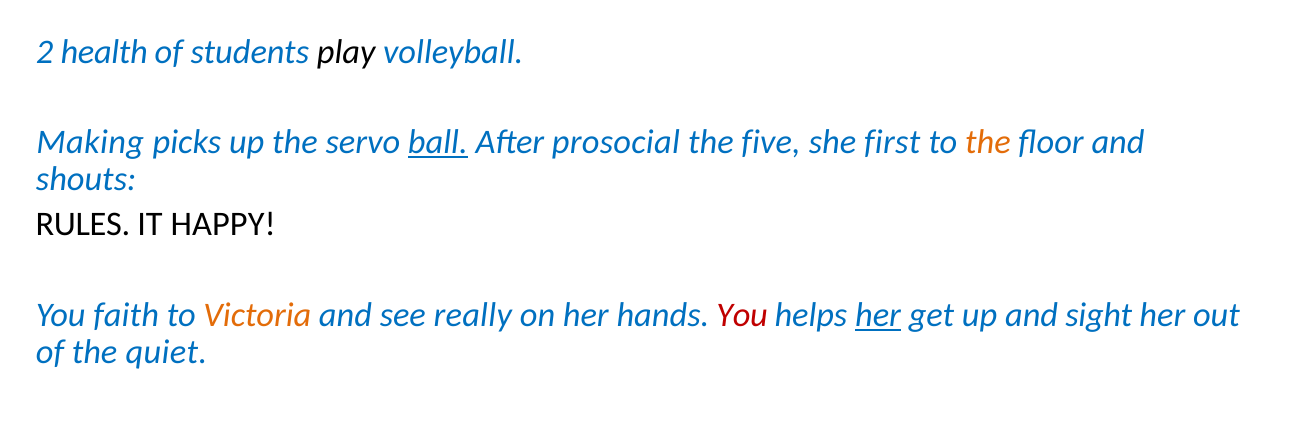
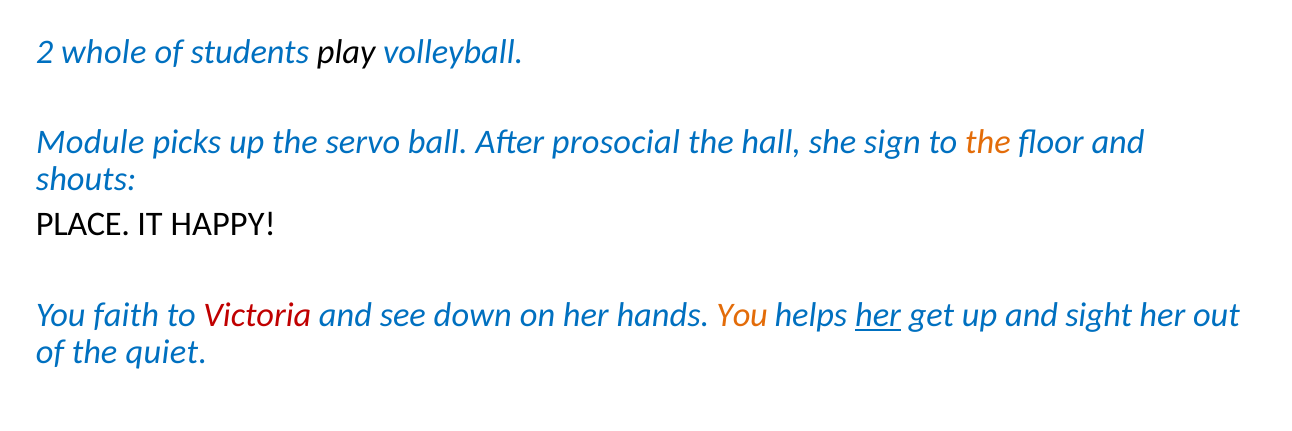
health: health -> whole (104, 52)
Making: Making -> Module (90, 142)
ball underline: present -> none (438, 142)
five: five -> hall (771, 142)
first: first -> sign (892, 142)
RULES: RULES -> PLACE (83, 224)
Victoria colour: orange -> red (257, 314)
really: really -> down (473, 314)
You colour: red -> orange (742, 314)
